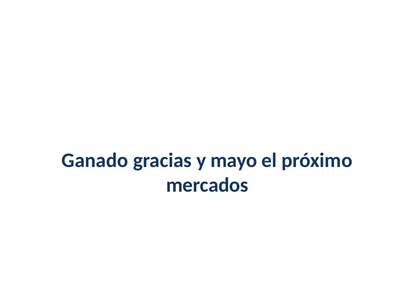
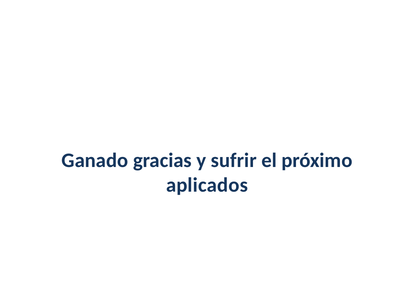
mayo: mayo -> sufrir (234, 160)
mercados: mercados -> aplicados (207, 185)
